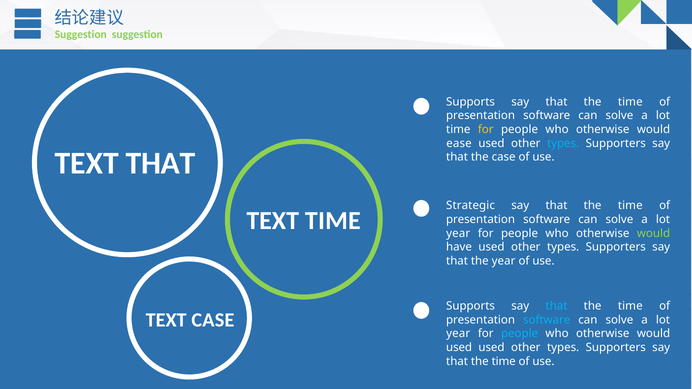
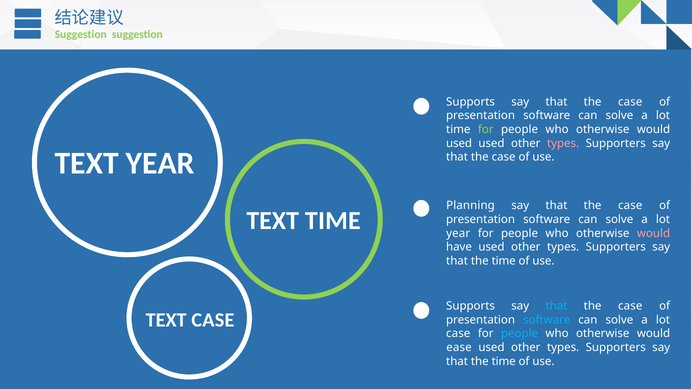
time: time -> case (630, 102)
for colour: yellow -> light green (486, 130)
ease: ease -> used (459, 143)
types colour: light blue -> pink (563, 143)
TEXT THAT: THAT -> YEAR (160, 163)
Strategic: Strategic -> Planning (471, 206)
time: time -> case (630, 206)
would colour: light green -> pink (654, 233)
year: year -> time (504, 261)
time: time -> case (630, 306)
year: year -> case (458, 334)
used: used -> ease (459, 348)
